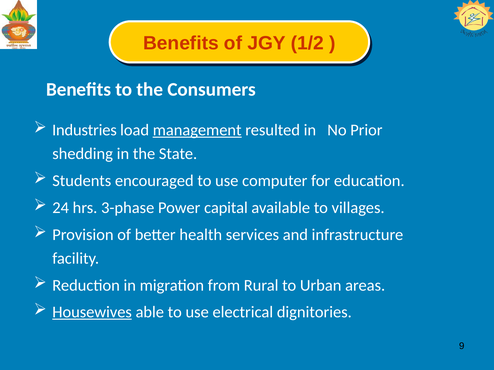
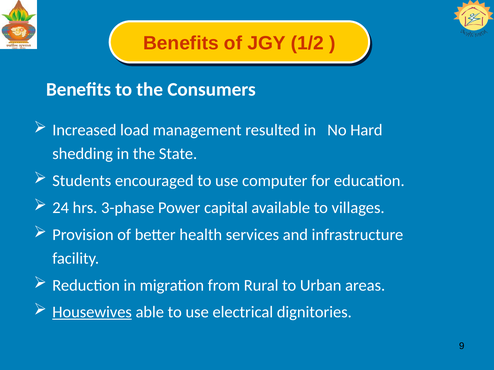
Industries: Industries -> Increased (84, 130)
management underline: present -> none (197, 130)
Prior: Prior -> Hard (366, 130)
